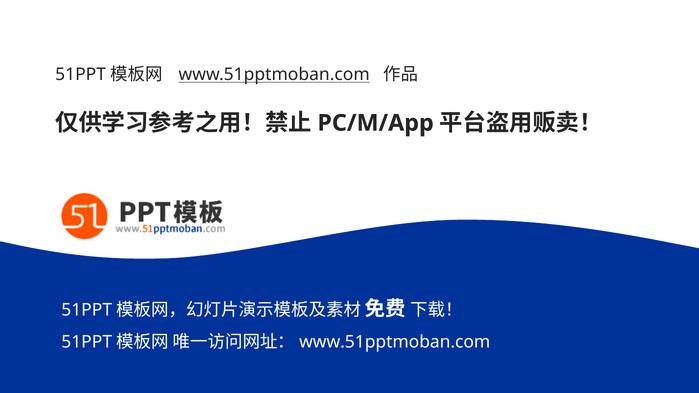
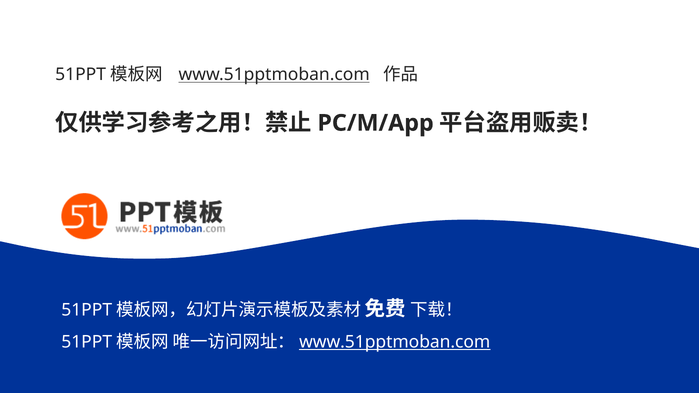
www.51pptmoban.com underline: none -> present (395, 342)
